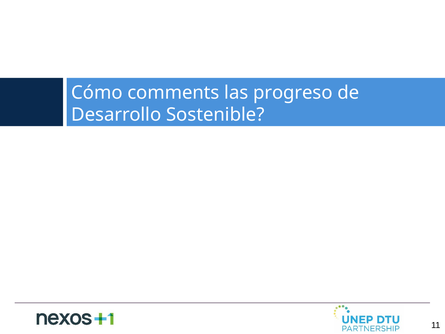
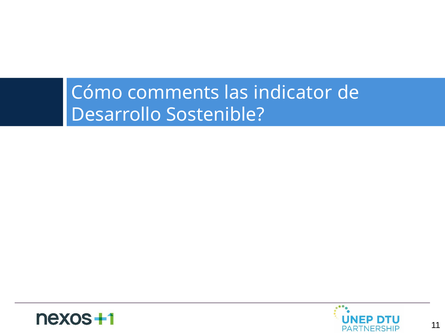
progreso: progreso -> indicator (293, 93)
